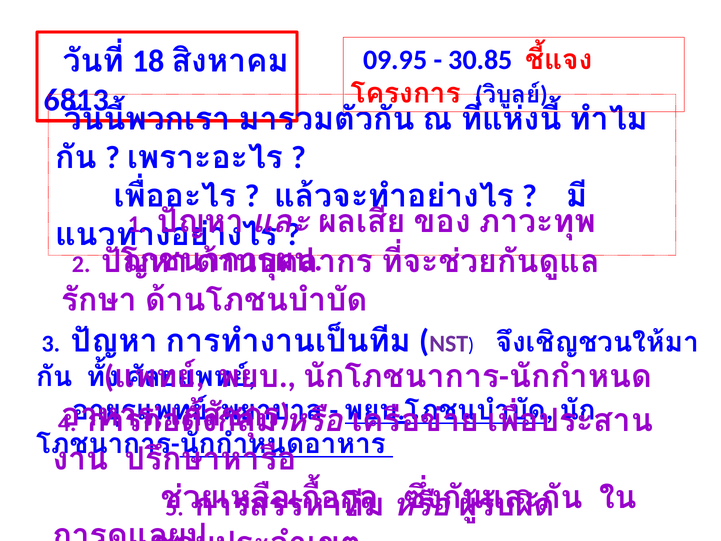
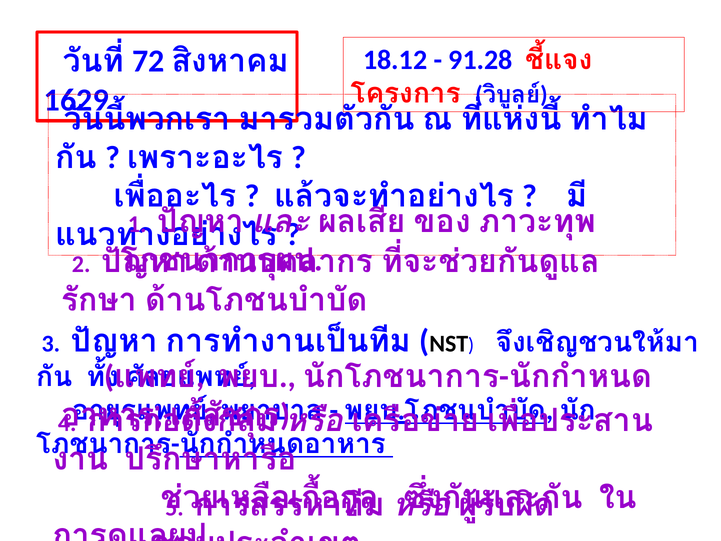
09.95: 09.95 -> 18.12 (395, 60)
30.85: 30.85 -> 91.28 (481, 60)
18: 18 -> 72 (148, 61)
6813: 6813 -> 1629 (76, 100)
NST colour: purple -> black (449, 343)
